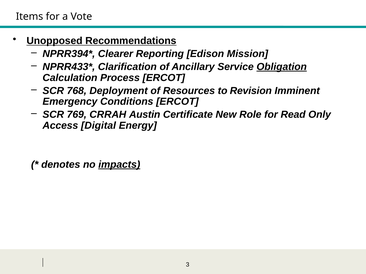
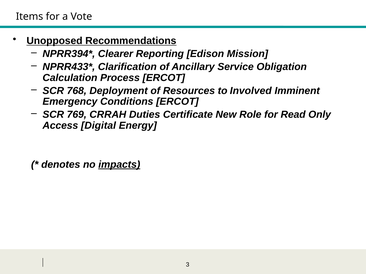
Obligation underline: present -> none (282, 67)
Revision: Revision -> Involved (251, 91)
Austin: Austin -> Duties (145, 115)
